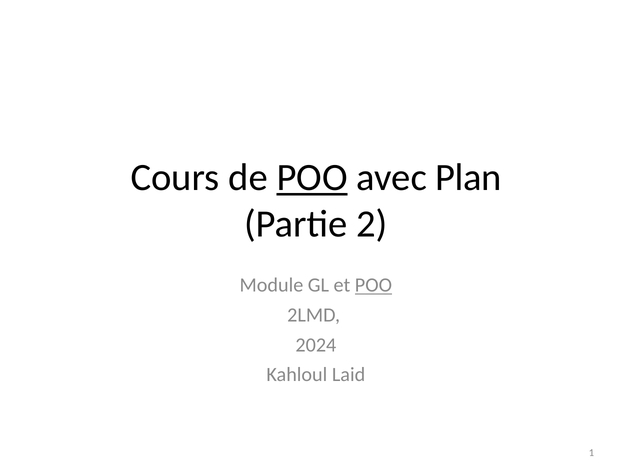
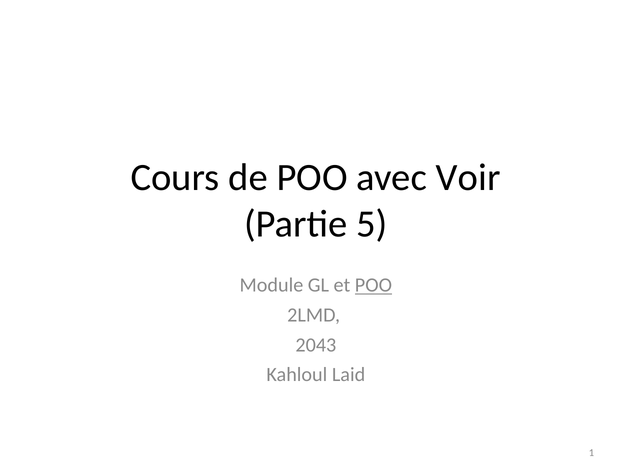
POO underline: present -> none (312, 178)
Plan: Plan -> Voir (468, 178)
2: 2 -> 5 (372, 224)
2024: 2024 -> 2043 (316, 345)
